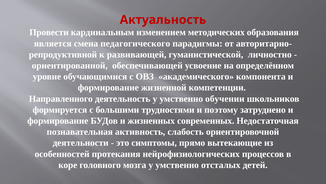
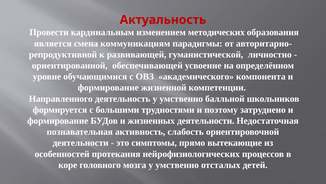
педагогического: педагогического -> коммуникациям (135, 43)
обучении: обучении -> балльной (225, 98)
жизненных современных: современных -> деятельности (206, 120)
